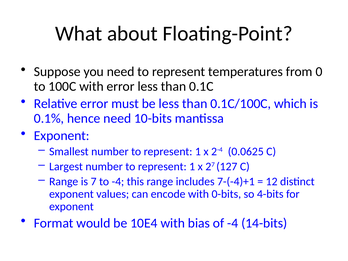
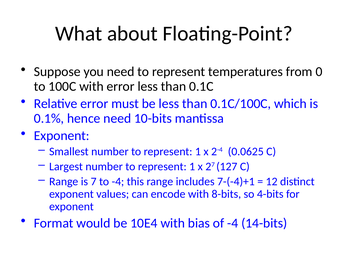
0-bits: 0-bits -> 8-bits (226, 194)
